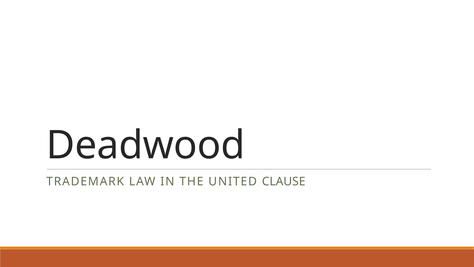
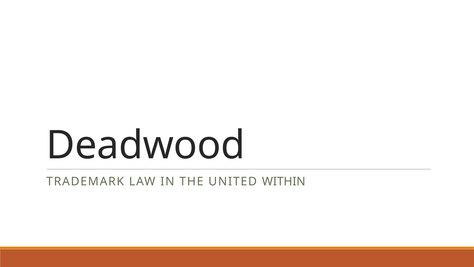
CLAUSE: CLAUSE -> WITHIN (284, 181)
